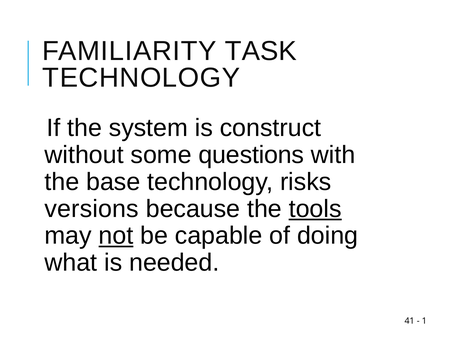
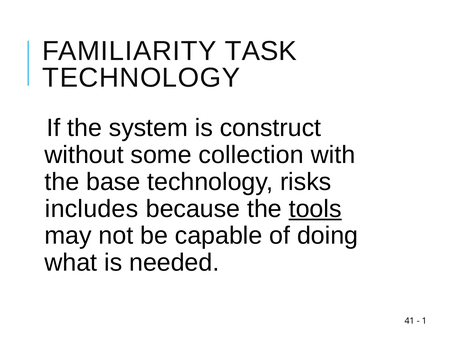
questions: questions -> collection (251, 155)
versions: versions -> includes (92, 209)
not underline: present -> none (116, 236)
